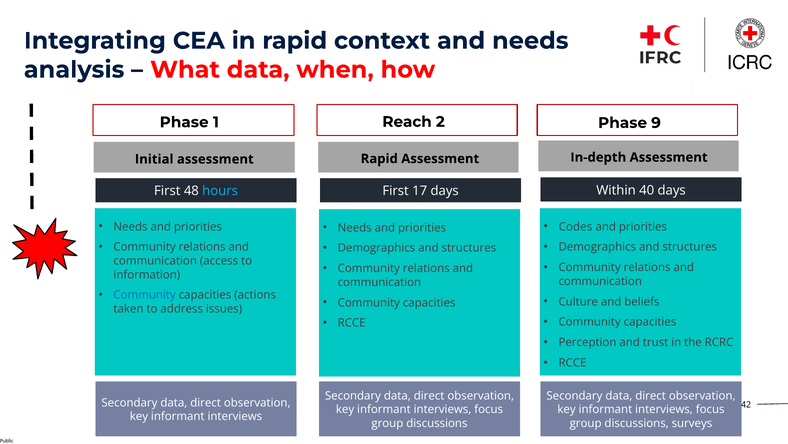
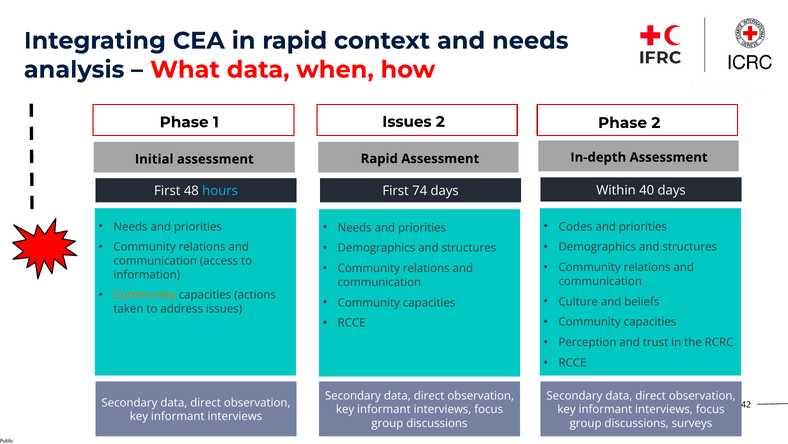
1 Reach: Reach -> Issues (407, 122)
Phase 9: 9 -> 2 (656, 123)
17: 17 -> 74 (420, 191)
Community colour: blue -> orange (145, 295)
